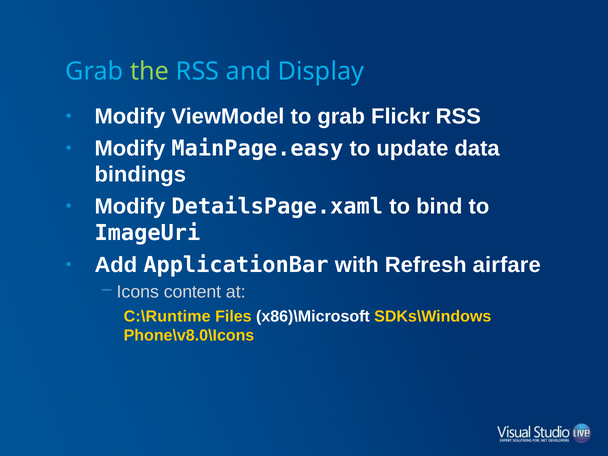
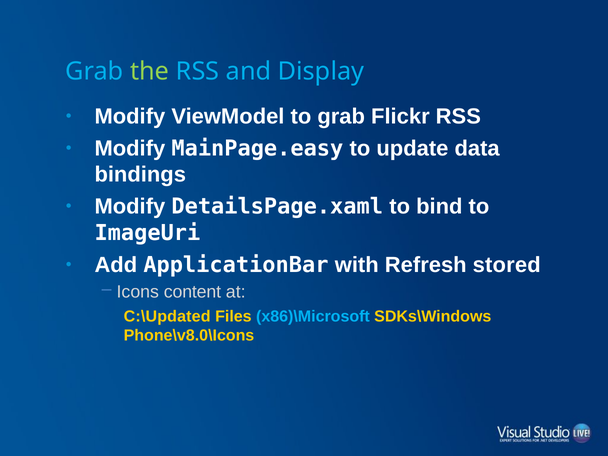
airfare: airfare -> stored (507, 265)
C:\Runtime: C:\Runtime -> C:\Updated (167, 316)
x86)\Microsoft colour: white -> light blue (313, 316)
